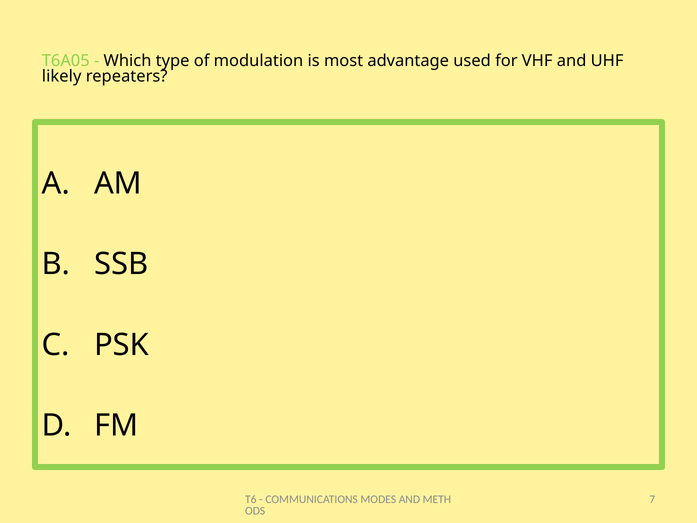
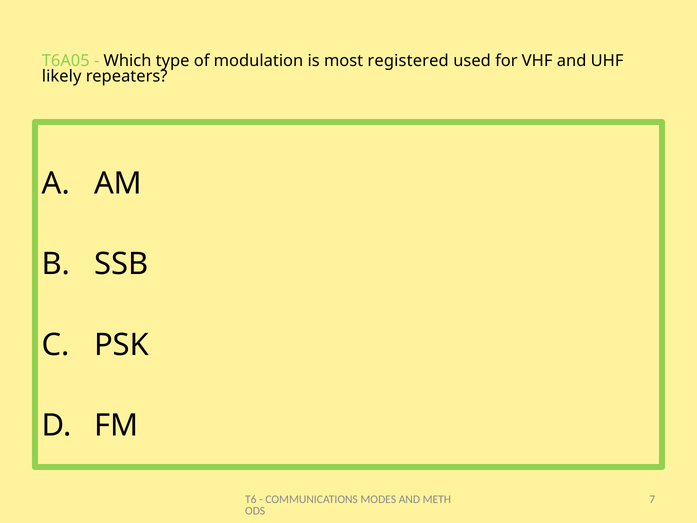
advantage: advantage -> registered (408, 61)
